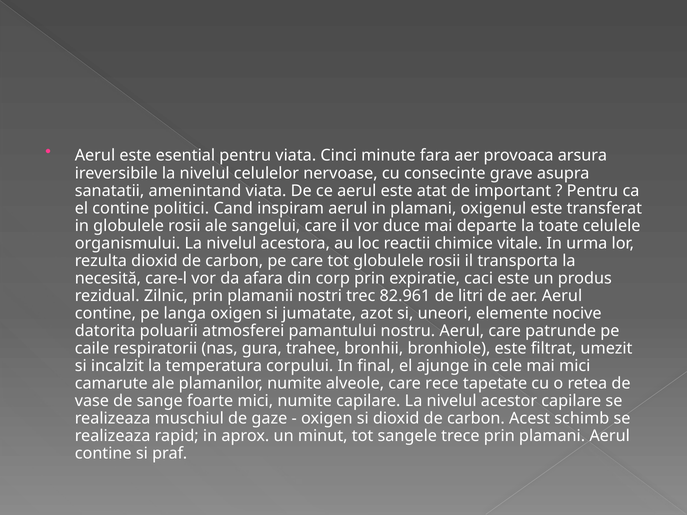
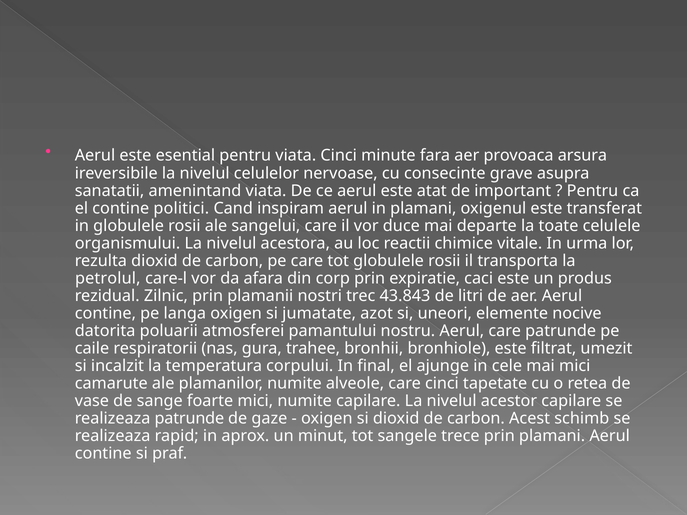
necesită: necesită -> petrolul (108, 278)
82.961: 82.961 -> 43.843 (405, 296)
care rece: rece -> cinci (442, 384)
realizeaza muschiul: muschiul -> patrunde (189, 419)
